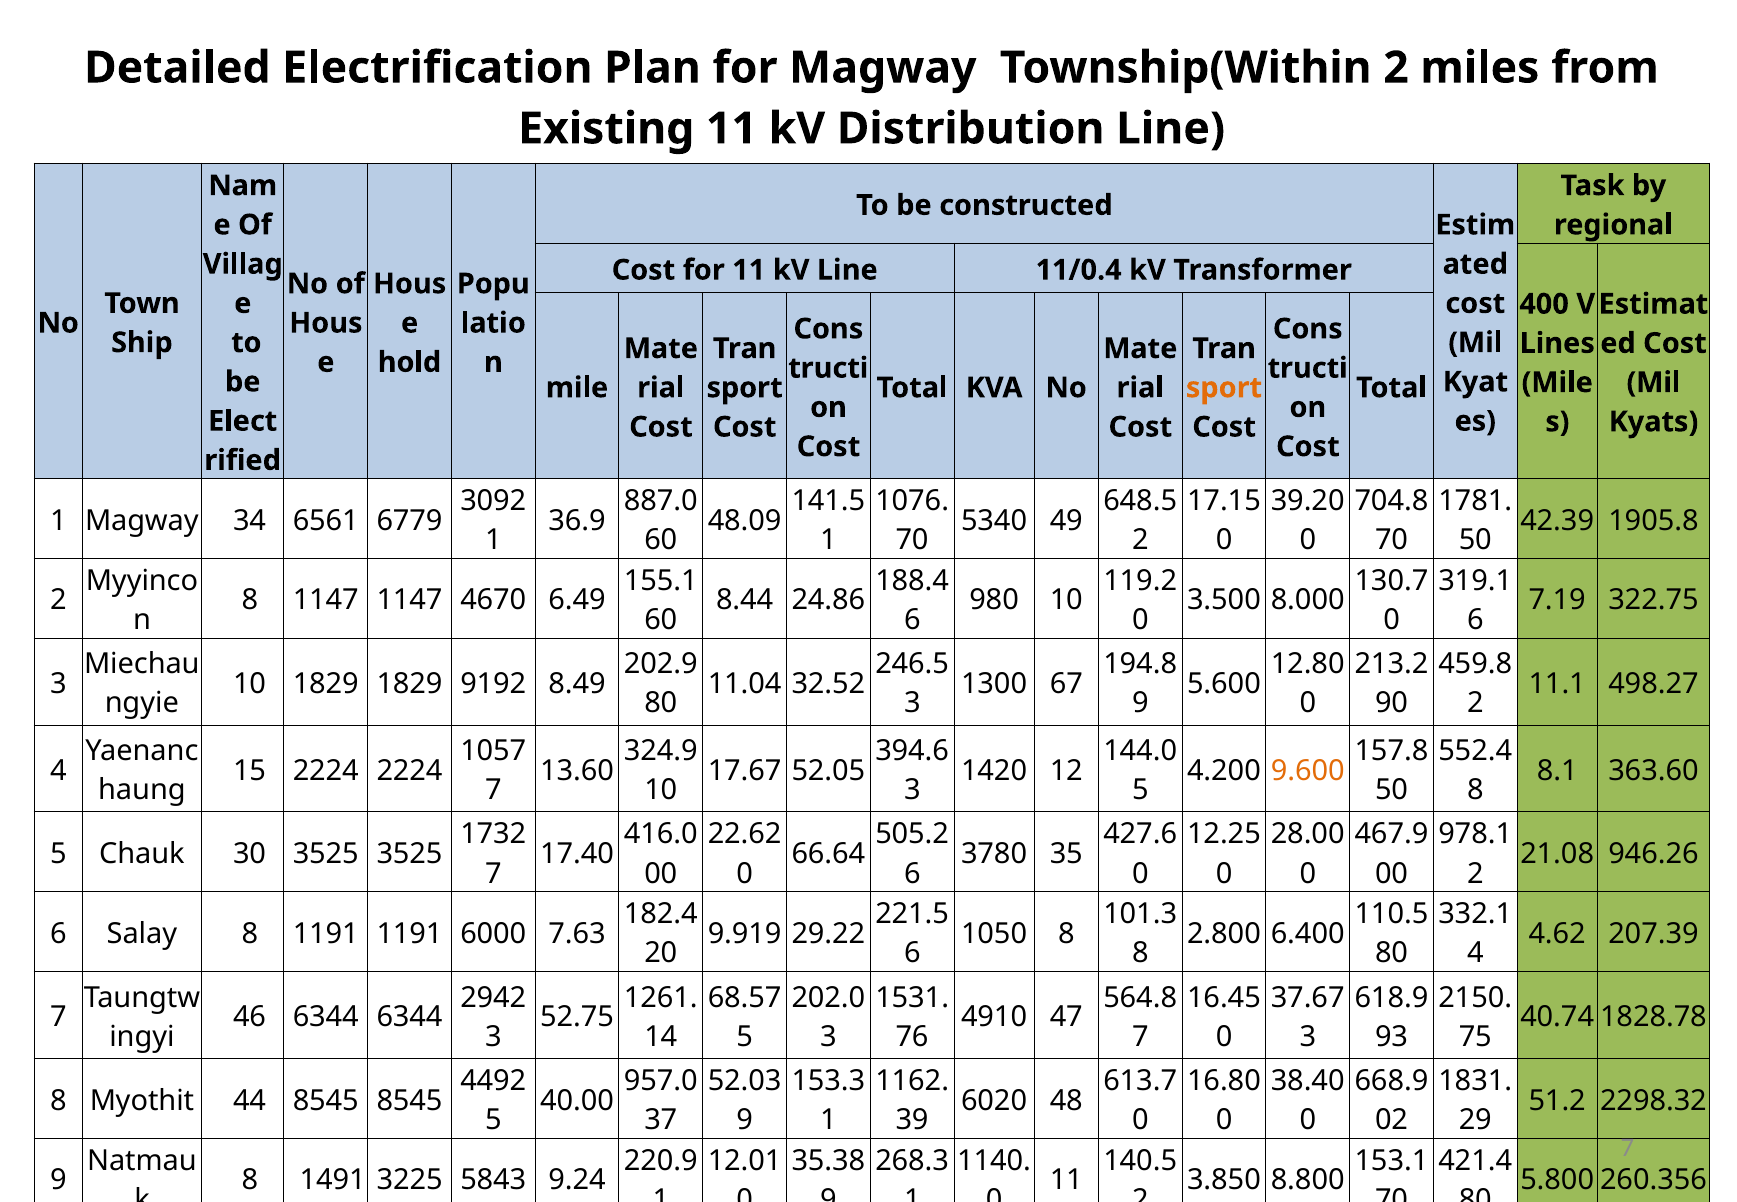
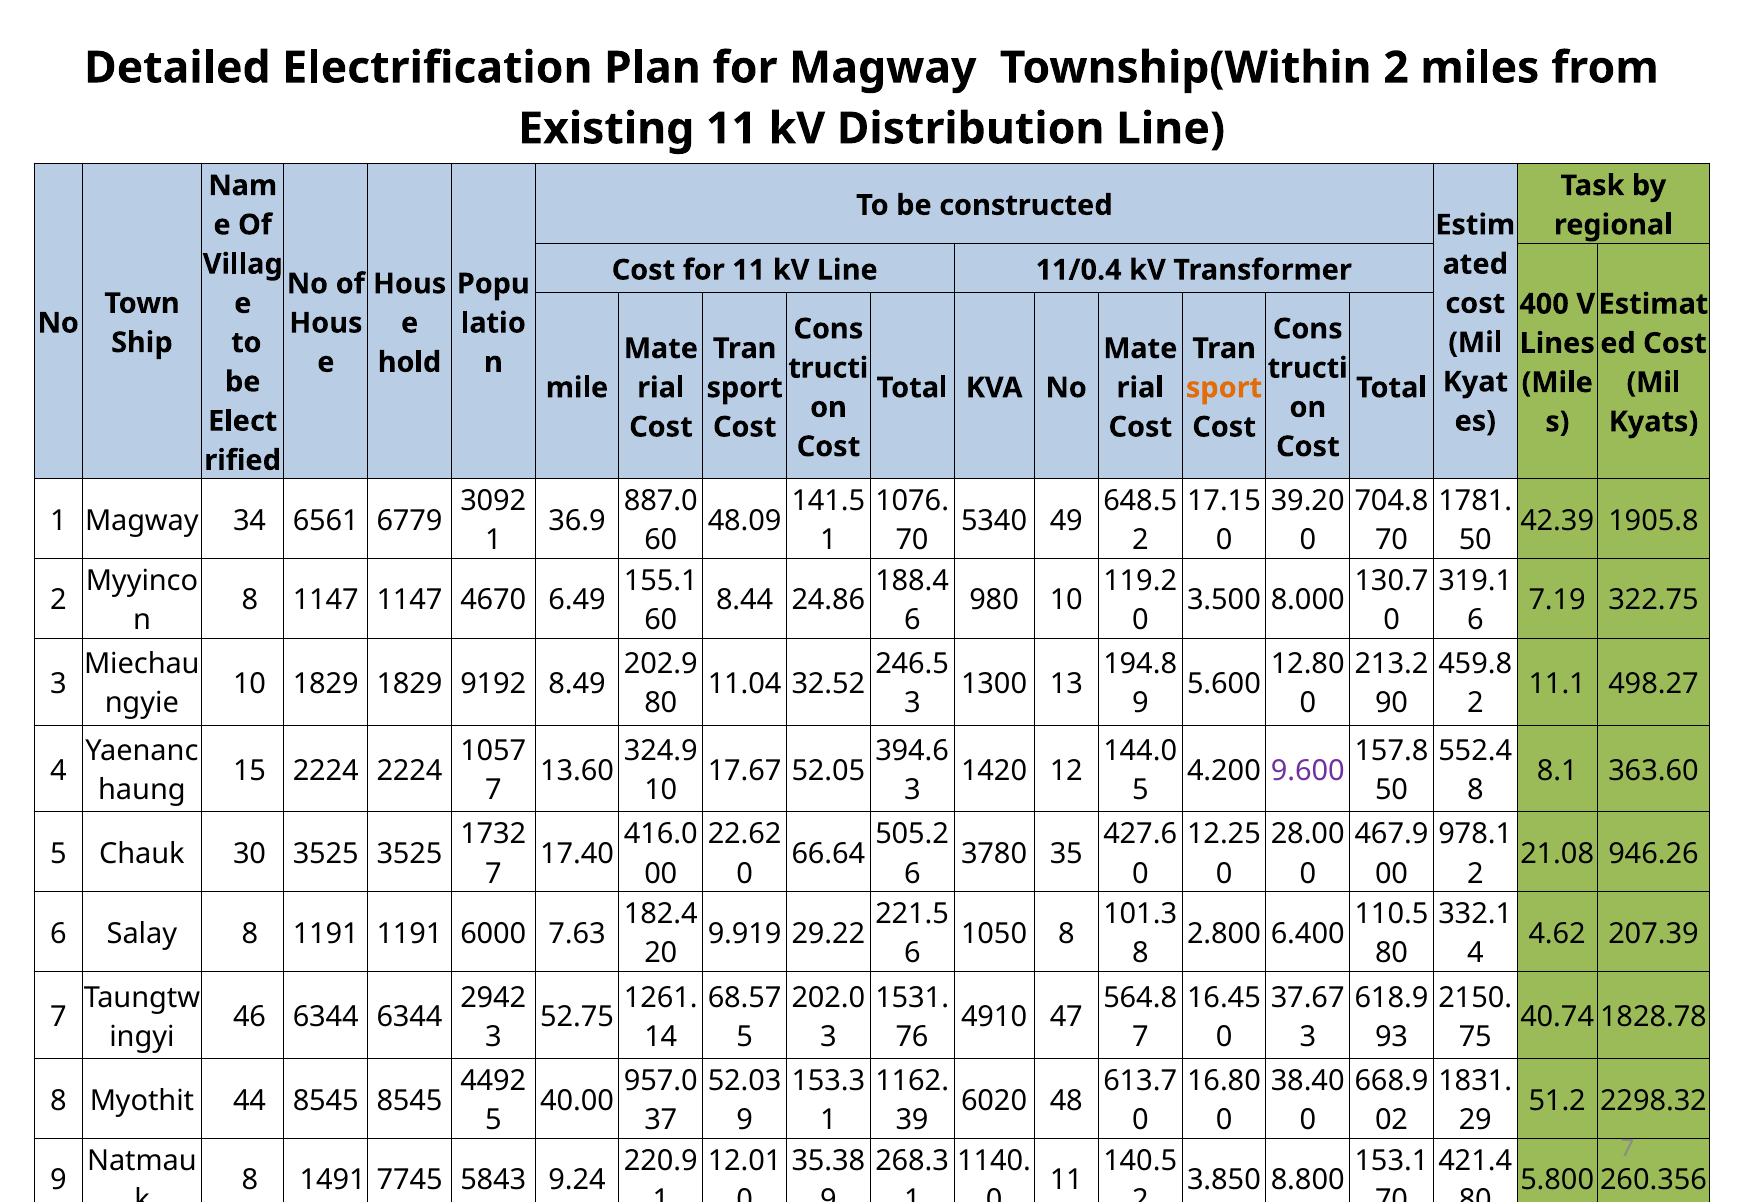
67: 67 -> 13 (1066, 684)
9.600 colour: orange -> purple (1308, 771)
3225: 3225 -> 7745 (410, 1181)
